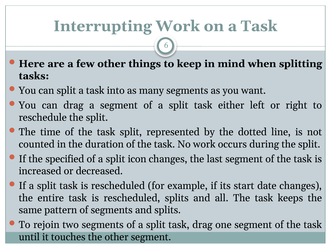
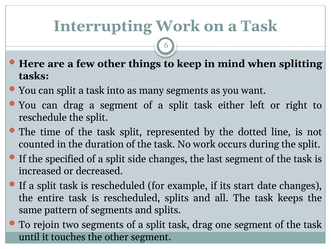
icon: icon -> side (137, 158)
